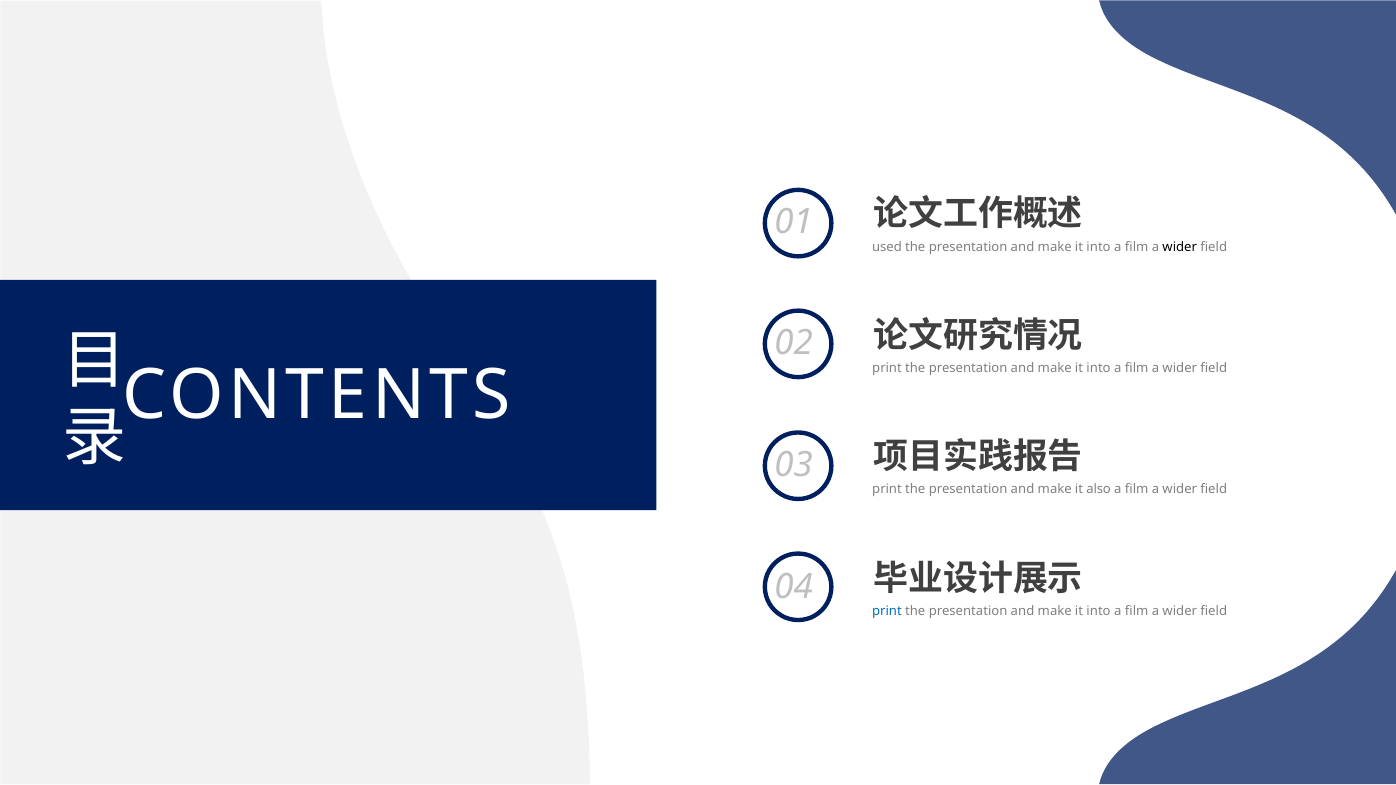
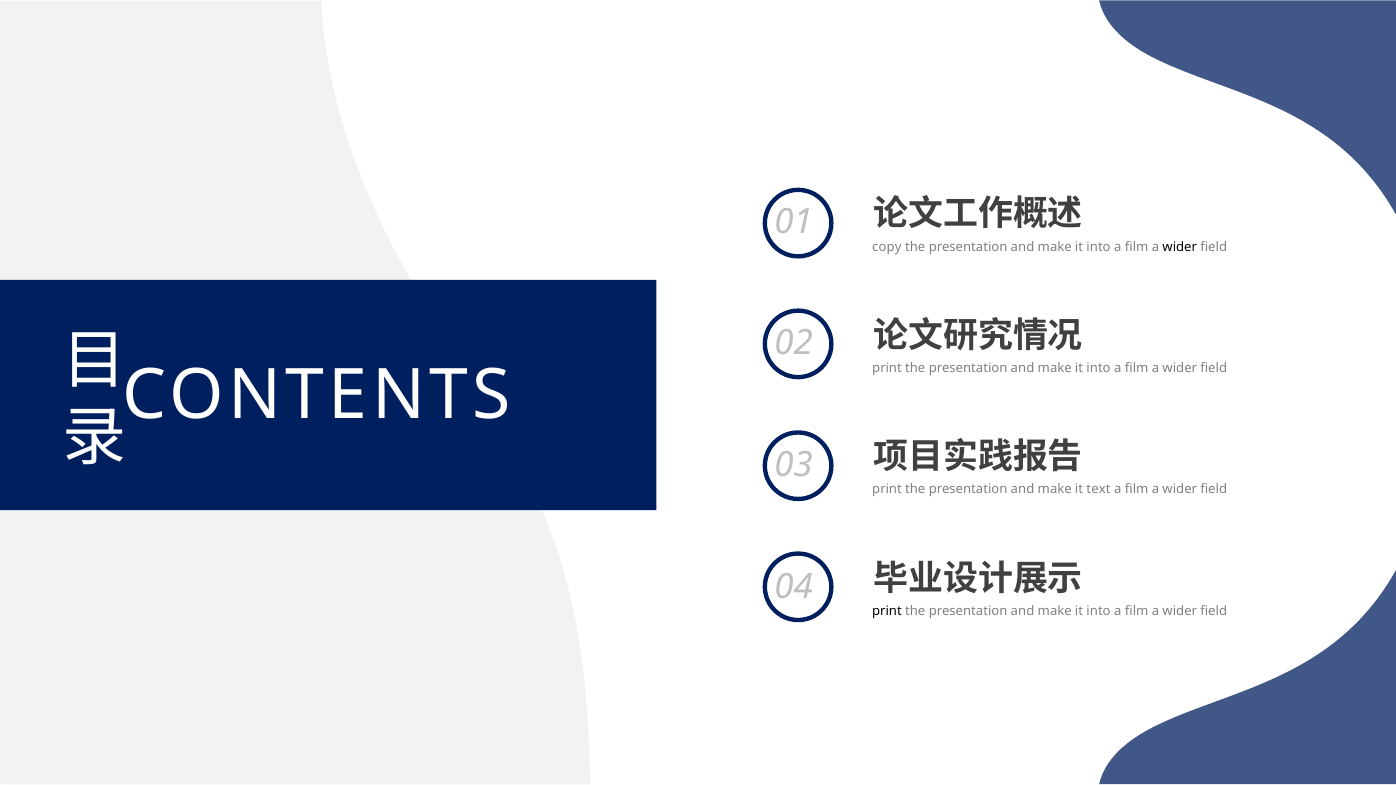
used: used -> copy (887, 247)
also: also -> text (1099, 490)
print colour: blue -> black (887, 611)
